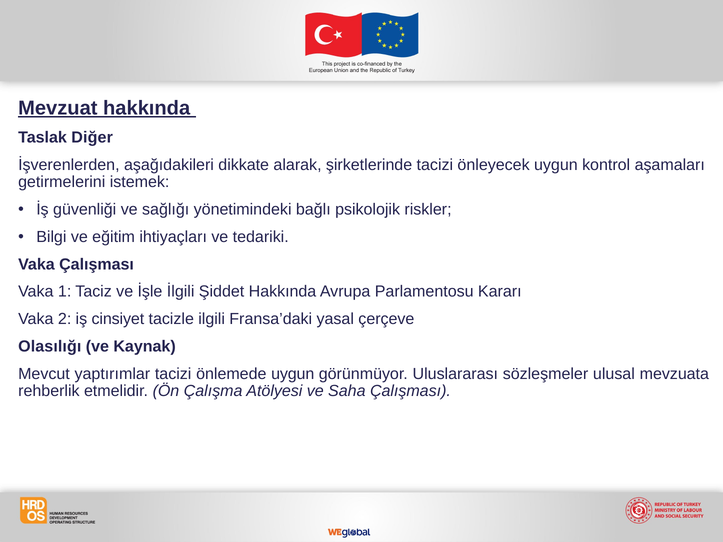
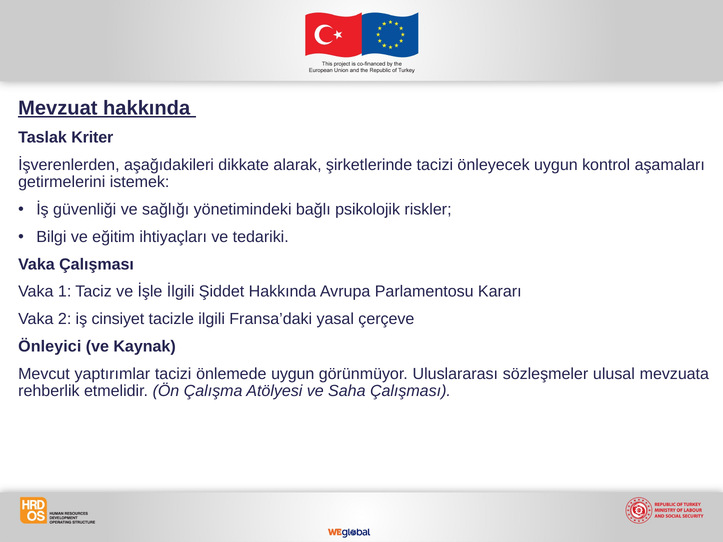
Diğer: Diğer -> Kriter (92, 138)
Olasılığı: Olasılığı -> Önleyici (50, 347)
